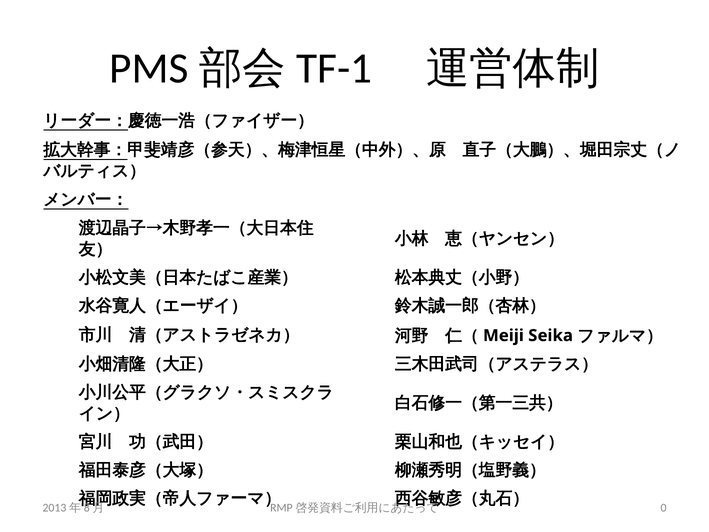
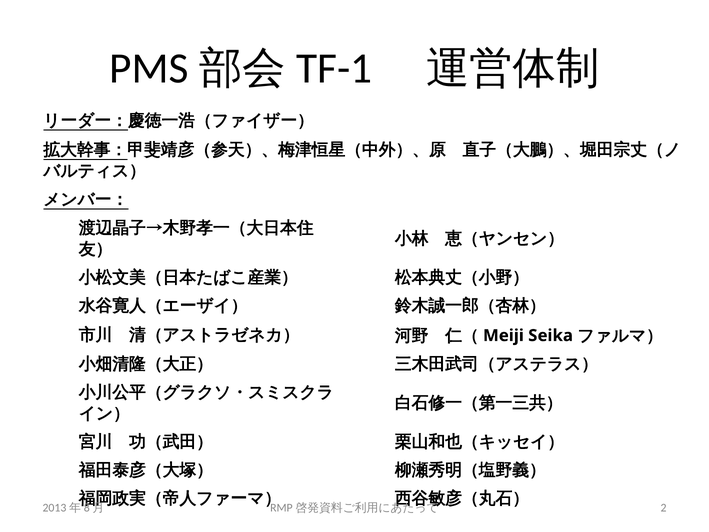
0: 0 -> 2 (664, 508)
